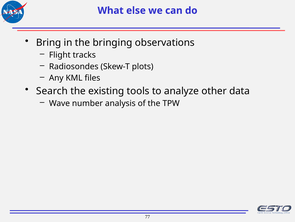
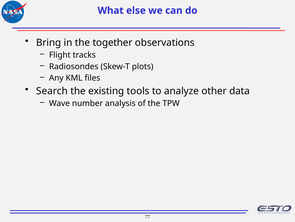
bringing: bringing -> together (113, 42)
